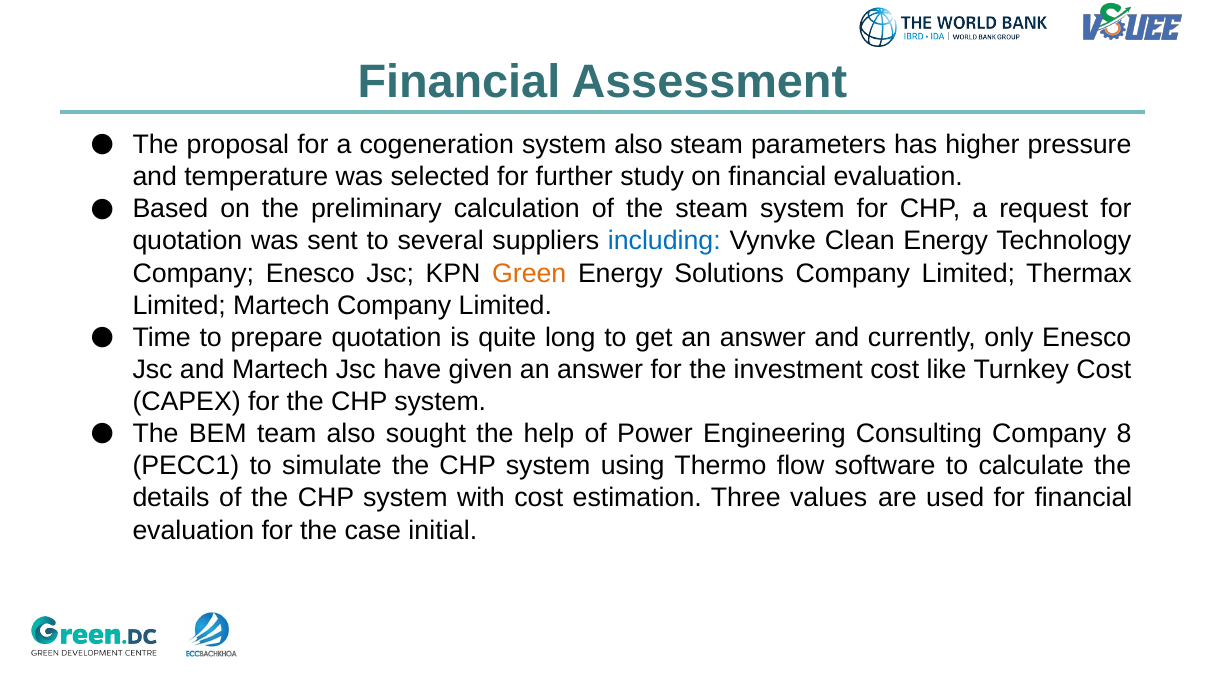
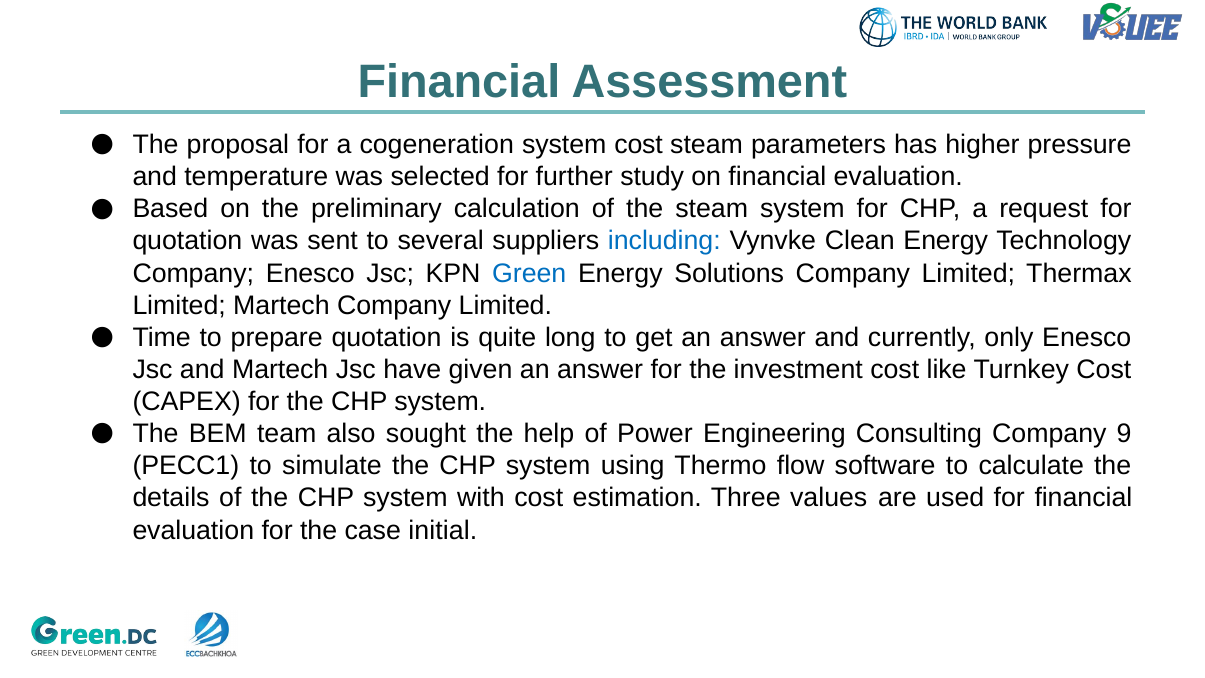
system also: also -> cost (639, 145)
Green colour: orange -> blue (529, 273)
8: 8 -> 9 (1124, 434)
